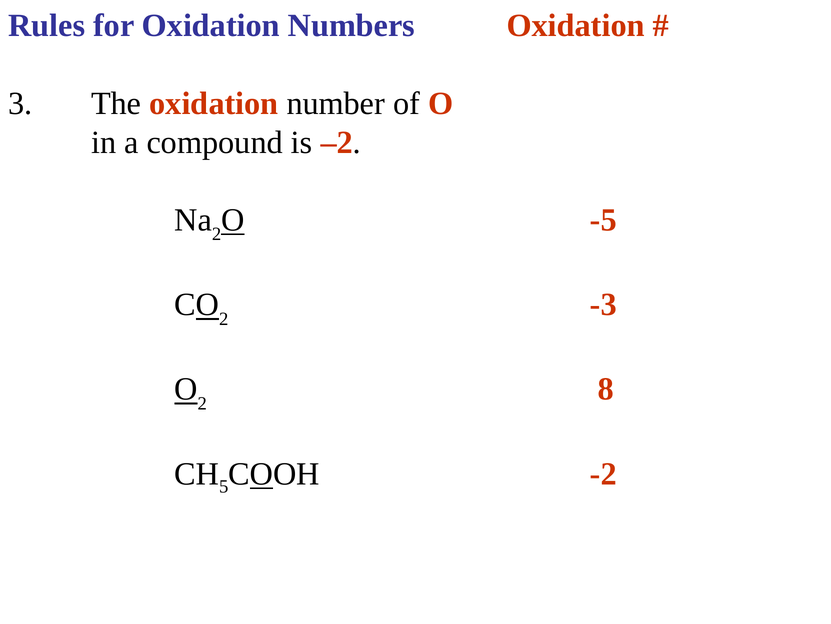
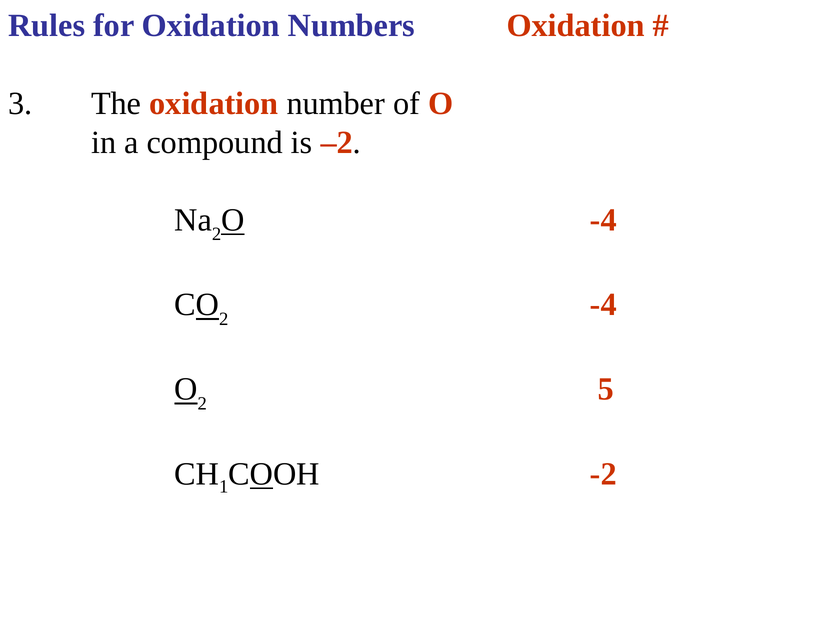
O -5: -5 -> -4 (603, 220)
-3: -3 -> -4 (603, 304)
8: 8 -> 5 (606, 389)
5: 5 -> 1 (224, 486)
